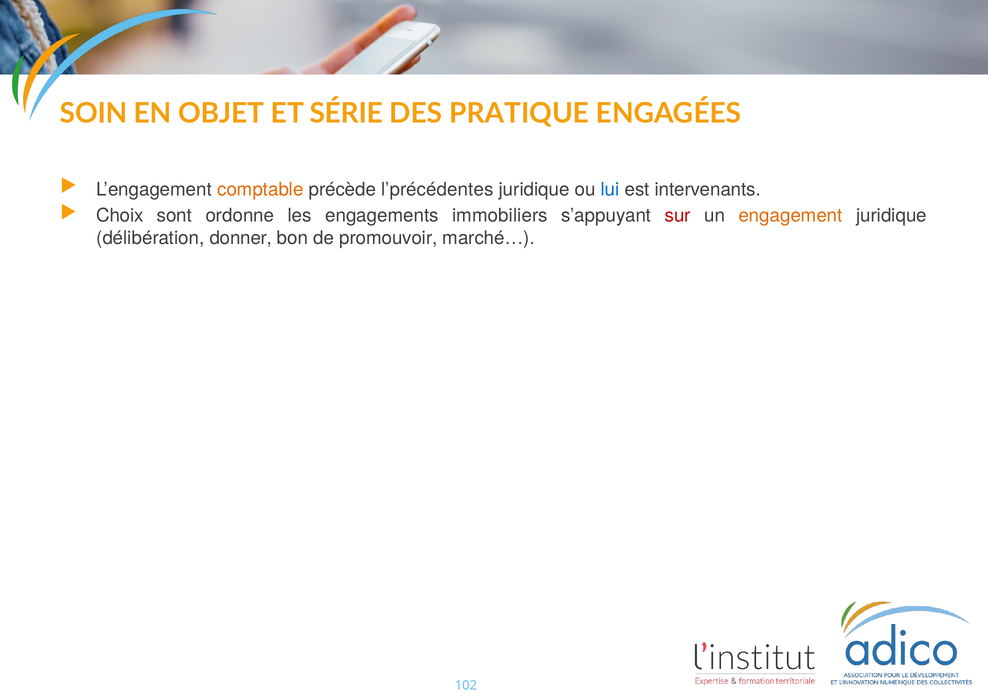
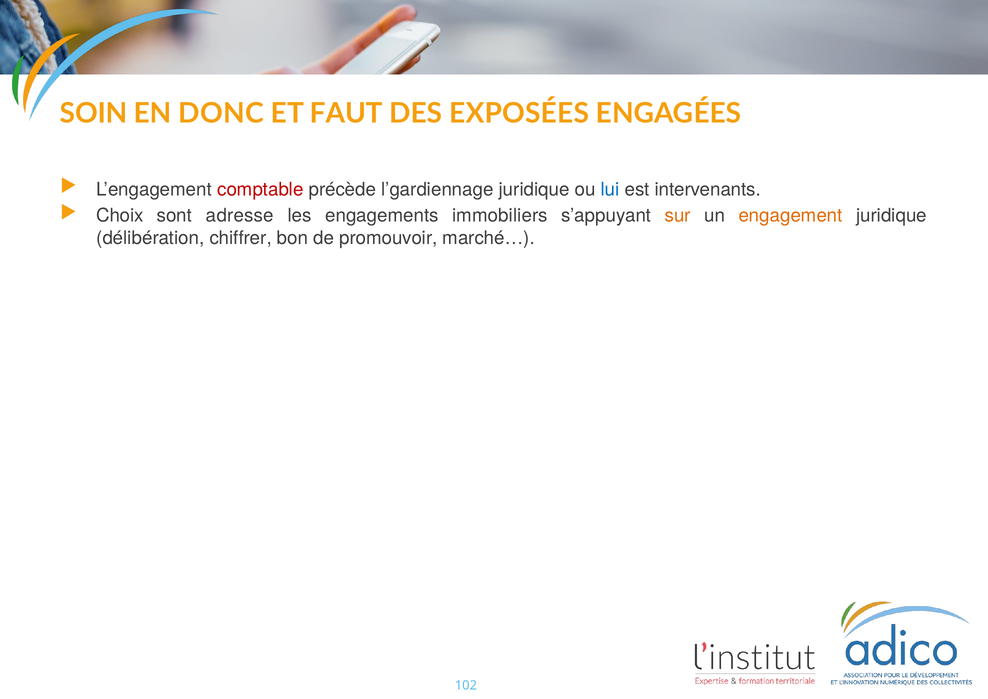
OBJET: OBJET -> DONC (221, 114)
SÉRIE: SÉRIE -> FAUT (346, 114)
PRATIQUE: PRATIQUE -> EXPOSÉES (519, 114)
comptable colour: orange -> red (260, 189)
l’précédentes: l’précédentes -> l’gardiennage (437, 189)
ordonne: ordonne -> adresse (240, 216)
sur colour: red -> orange (678, 216)
donner: donner -> chiffrer (241, 238)
